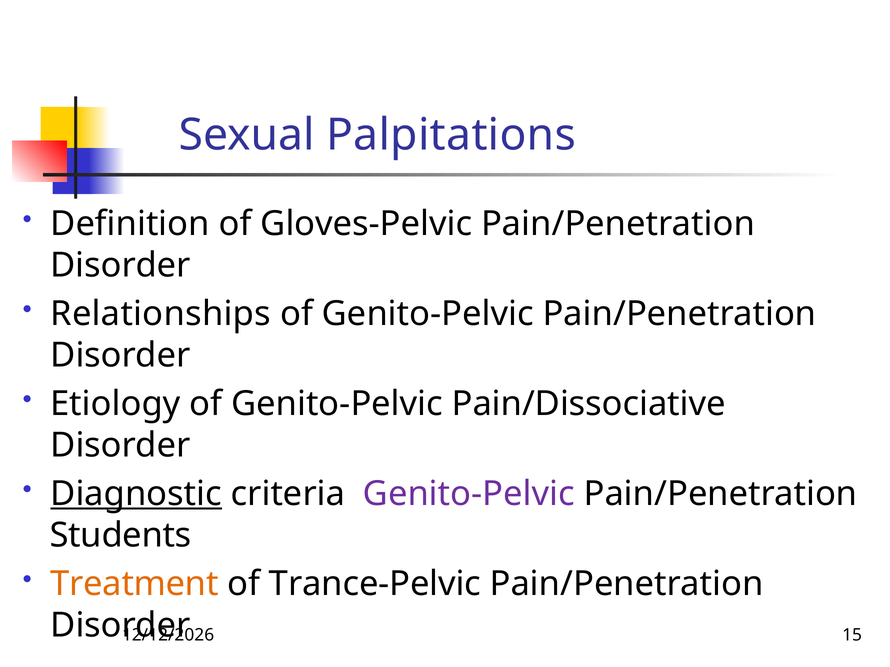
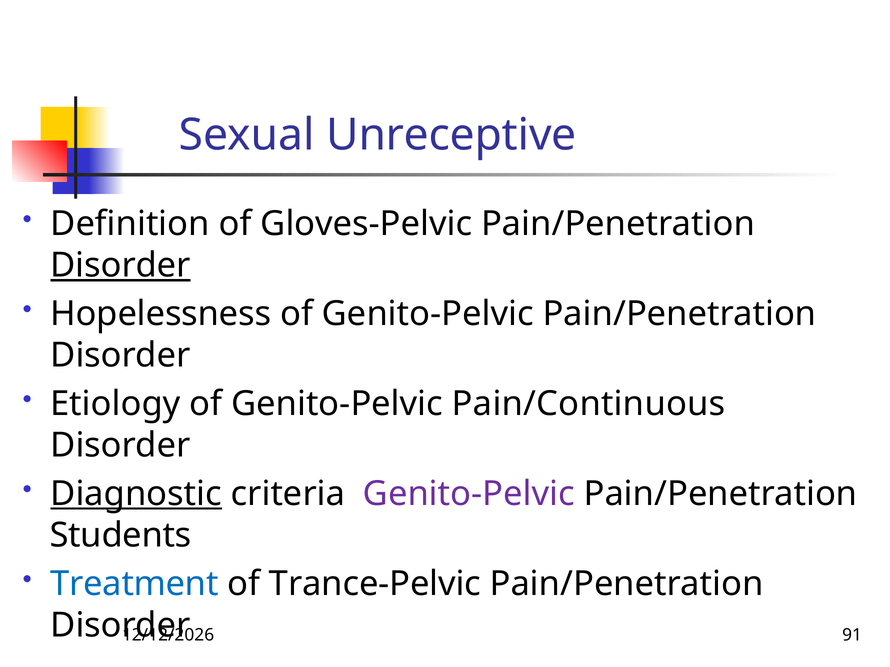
Palpitations: Palpitations -> Unreceptive (451, 135)
Disorder underline: none -> present (120, 266)
Relationships: Relationships -> Hopelessness (161, 314)
Pain/Dissociative: Pain/Dissociative -> Pain/Continuous (589, 404)
Treatment colour: orange -> blue (134, 584)
15: 15 -> 91 (852, 636)
